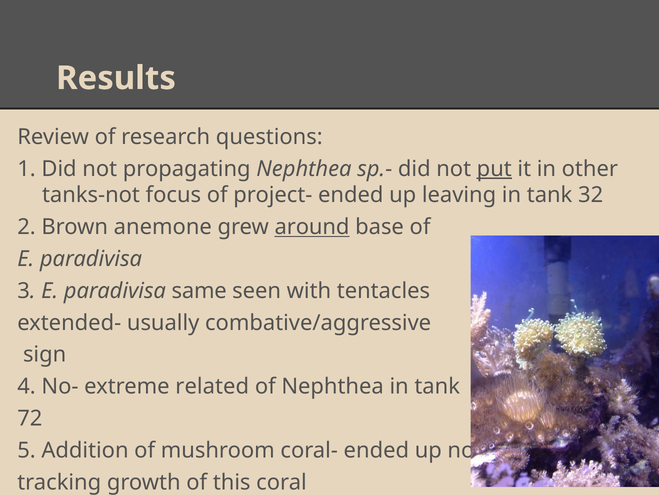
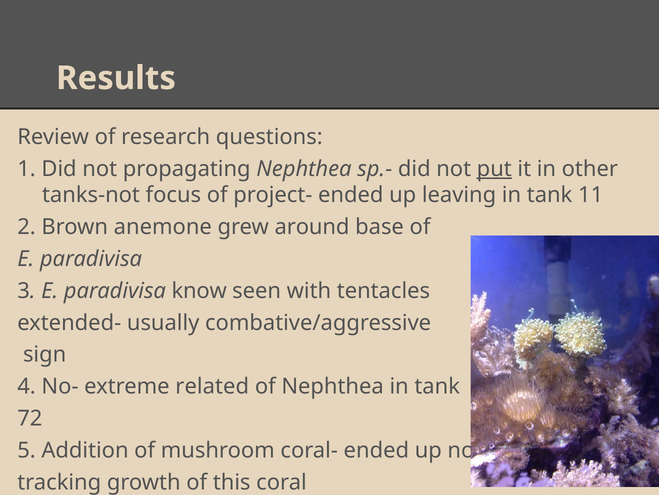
32: 32 -> 11 (591, 195)
around underline: present -> none (312, 227)
same: same -> know (199, 290)
